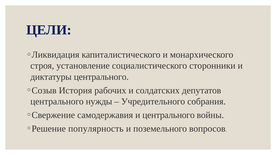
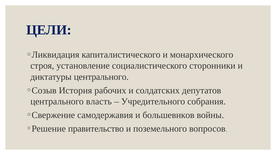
нужды: нужды -> власть (99, 102)
и центрального: центрального -> большевиков (168, 115)
популярность: популярность -> правительство (96, 129)
